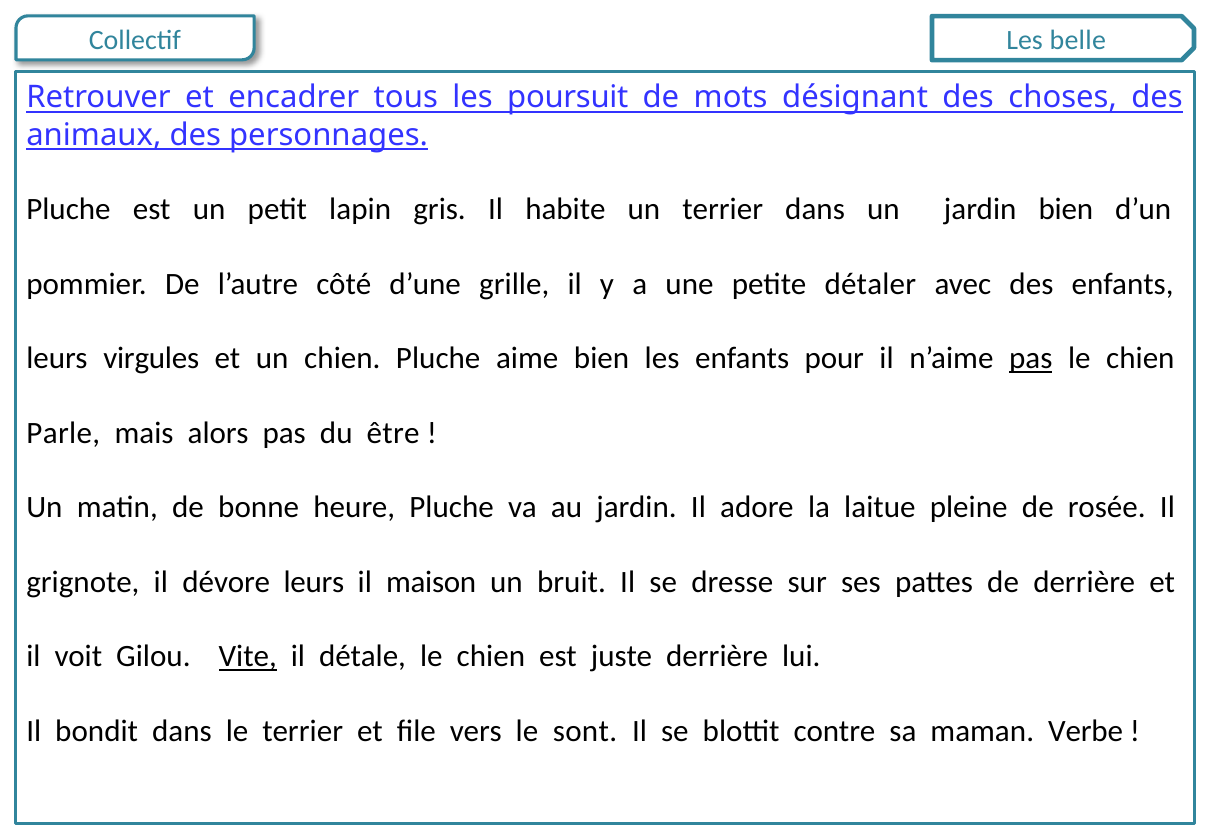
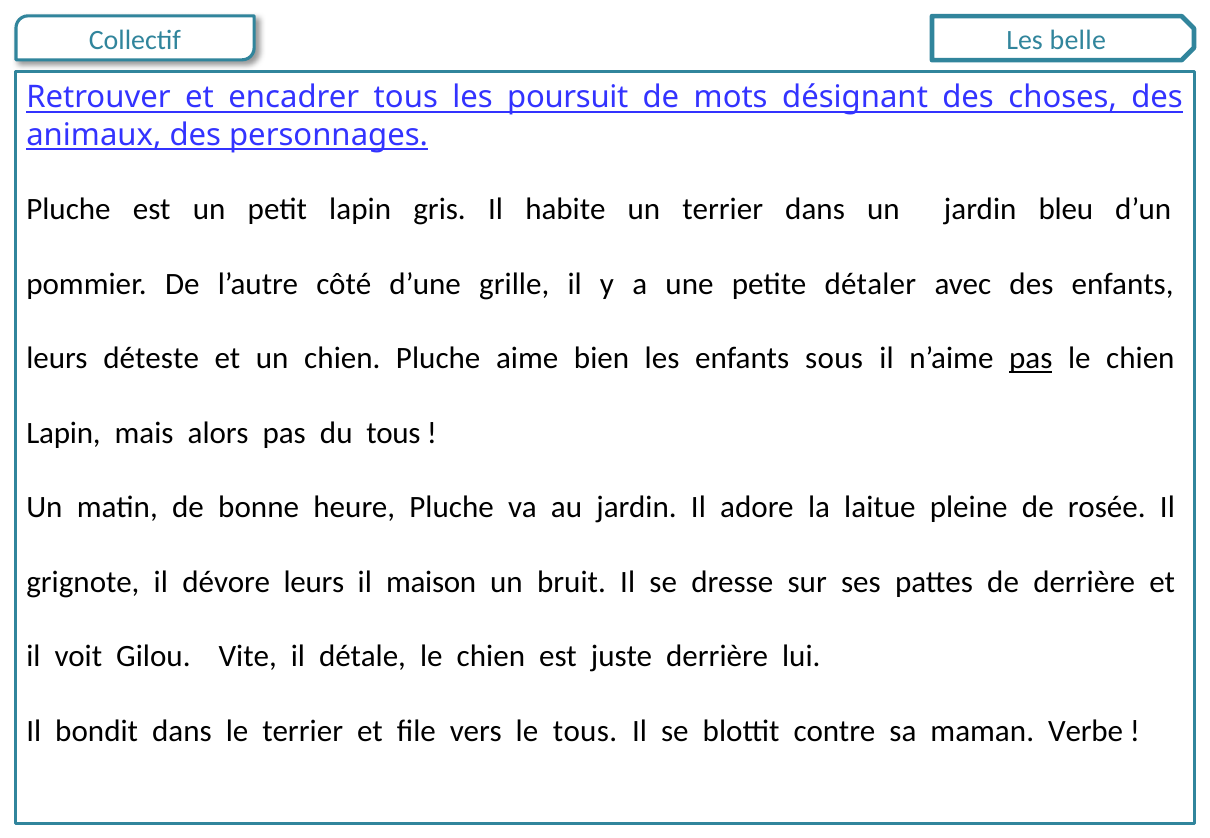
jardin bien: bien -> bleu (1066, 210)
virgules: virgules -> déteste (151, 359)
pour: pour -> sous (834, 359)
Parle: Parle -> Lapin (64, 433)
du être: être -> tous (393, 433)
Vite underline: present -> none (248, 657)
le sont: sont -> tous (585, 731)
